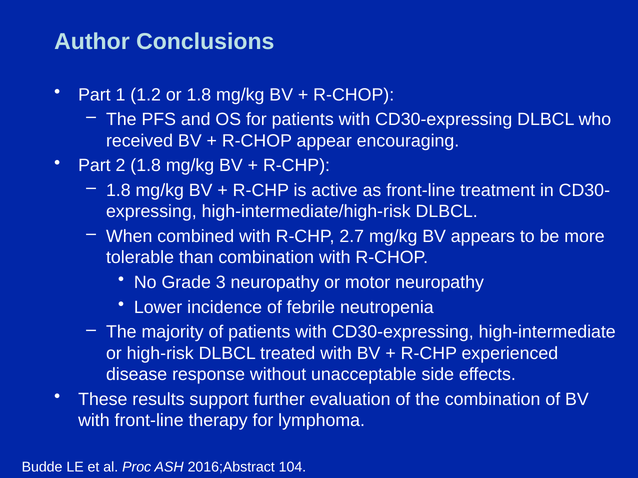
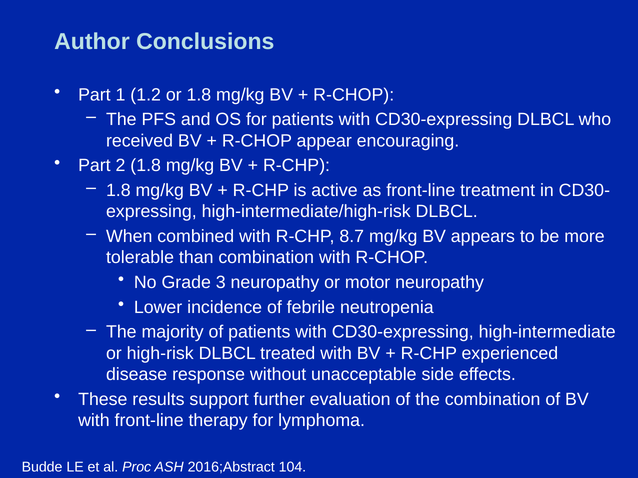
2.7: 2.7 -> 8.7 (352, 237)
